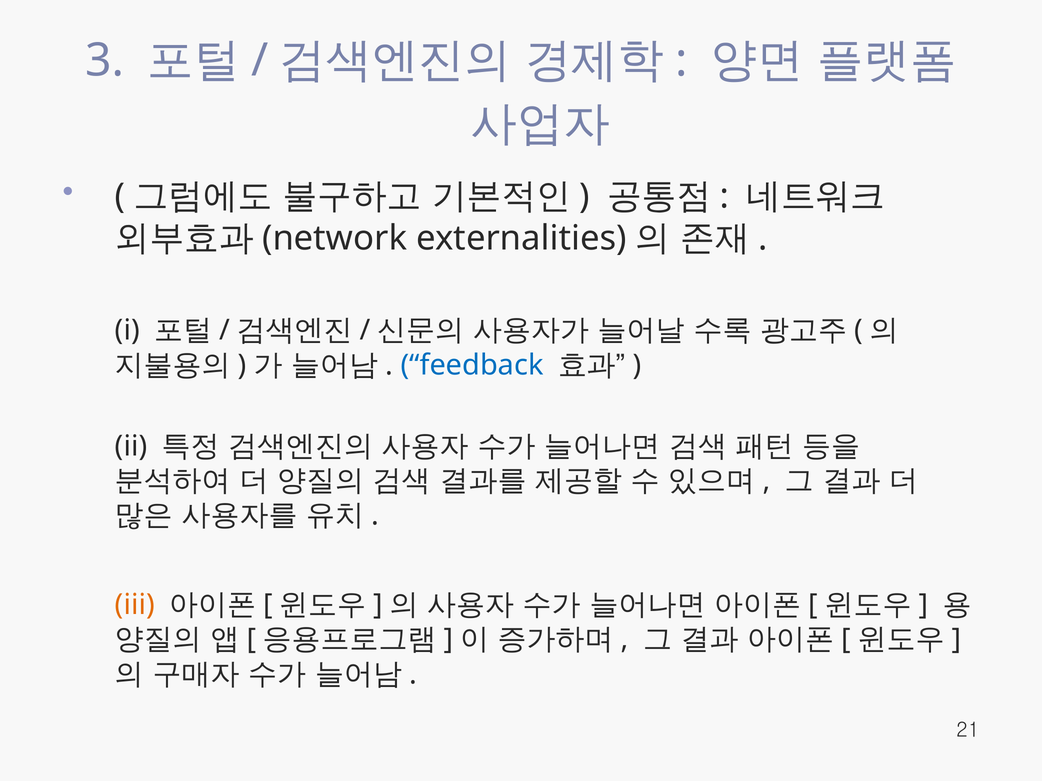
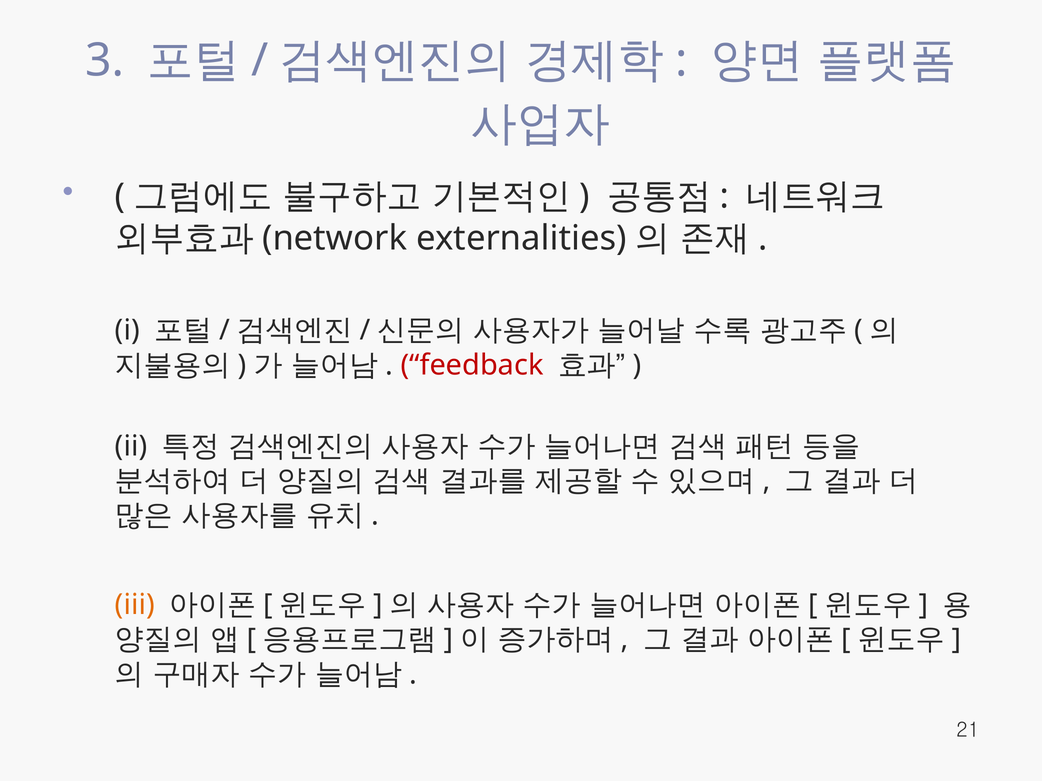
feedback colour: blue -> red (472, 365)
